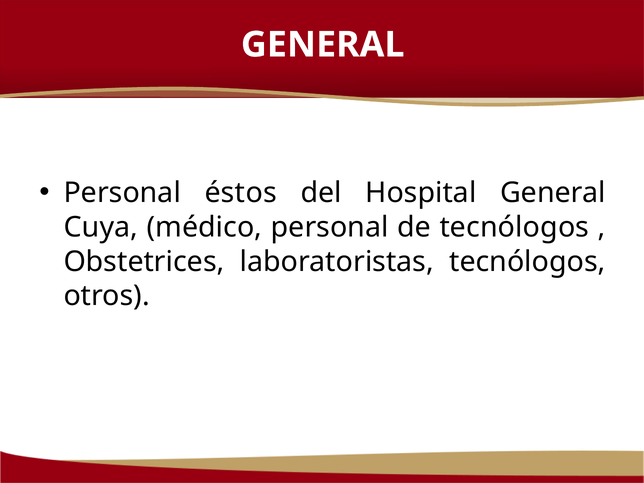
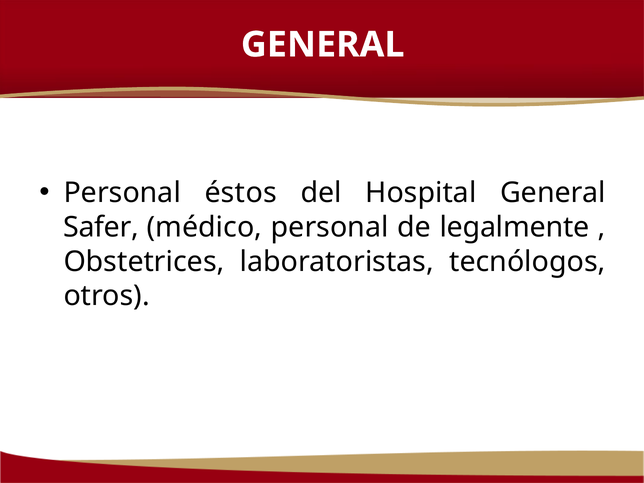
Cuya: Cuya -> Safer (101, 227)
de tecnólogos: tecnólogos -> legalmente (515, 227)
